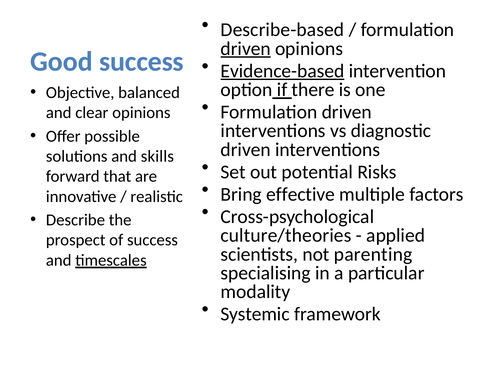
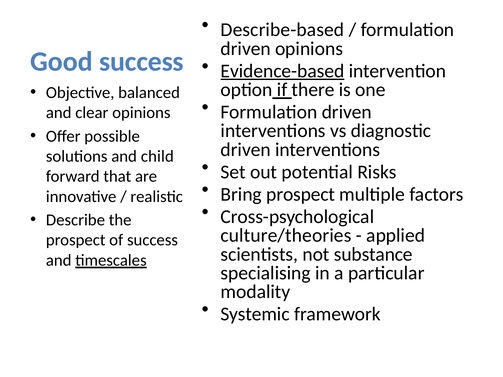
driven underline: present -> none (246, 49)
skills: skills -> child (157, 156)
Bring effective: effective -> prospect (301, 194)
parenting: parenting -> substance (373, 254)
